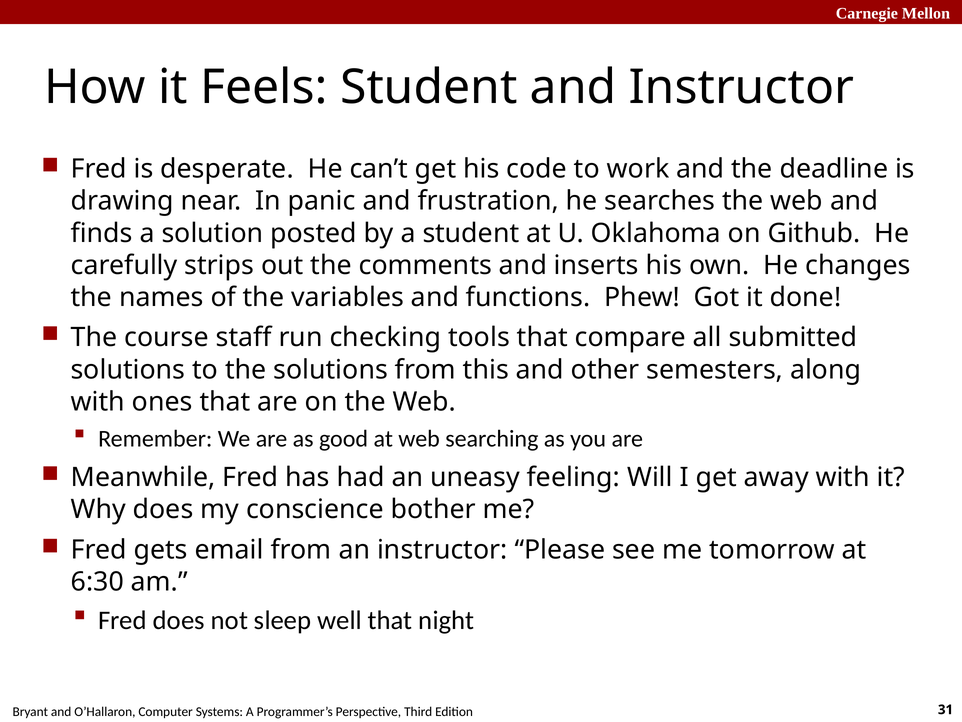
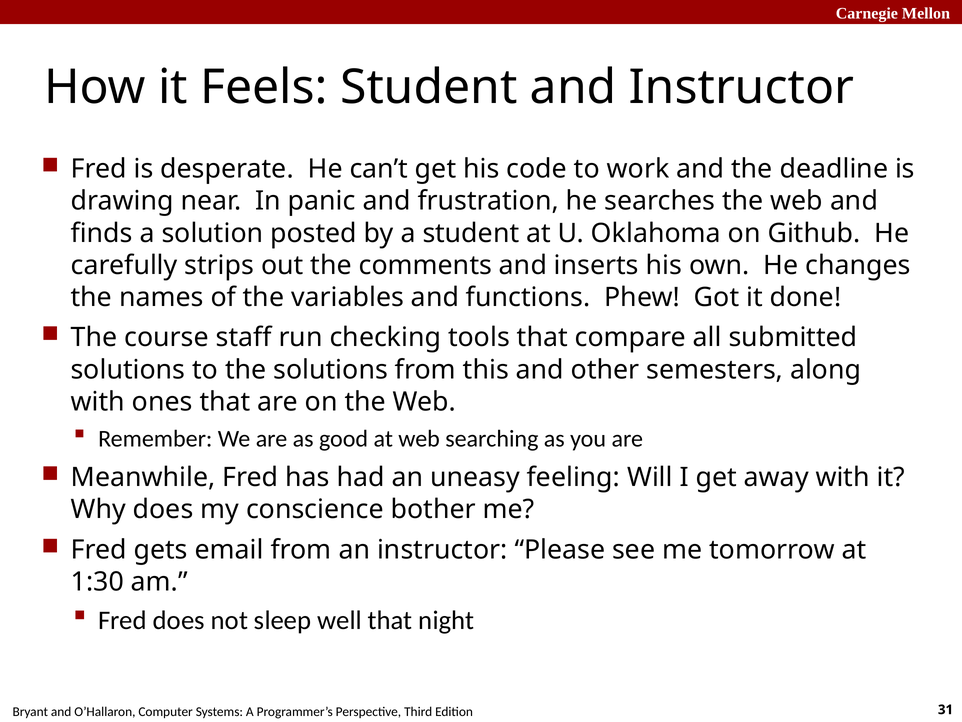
6:30: 6:30 -> 1:30 (97, 581)
